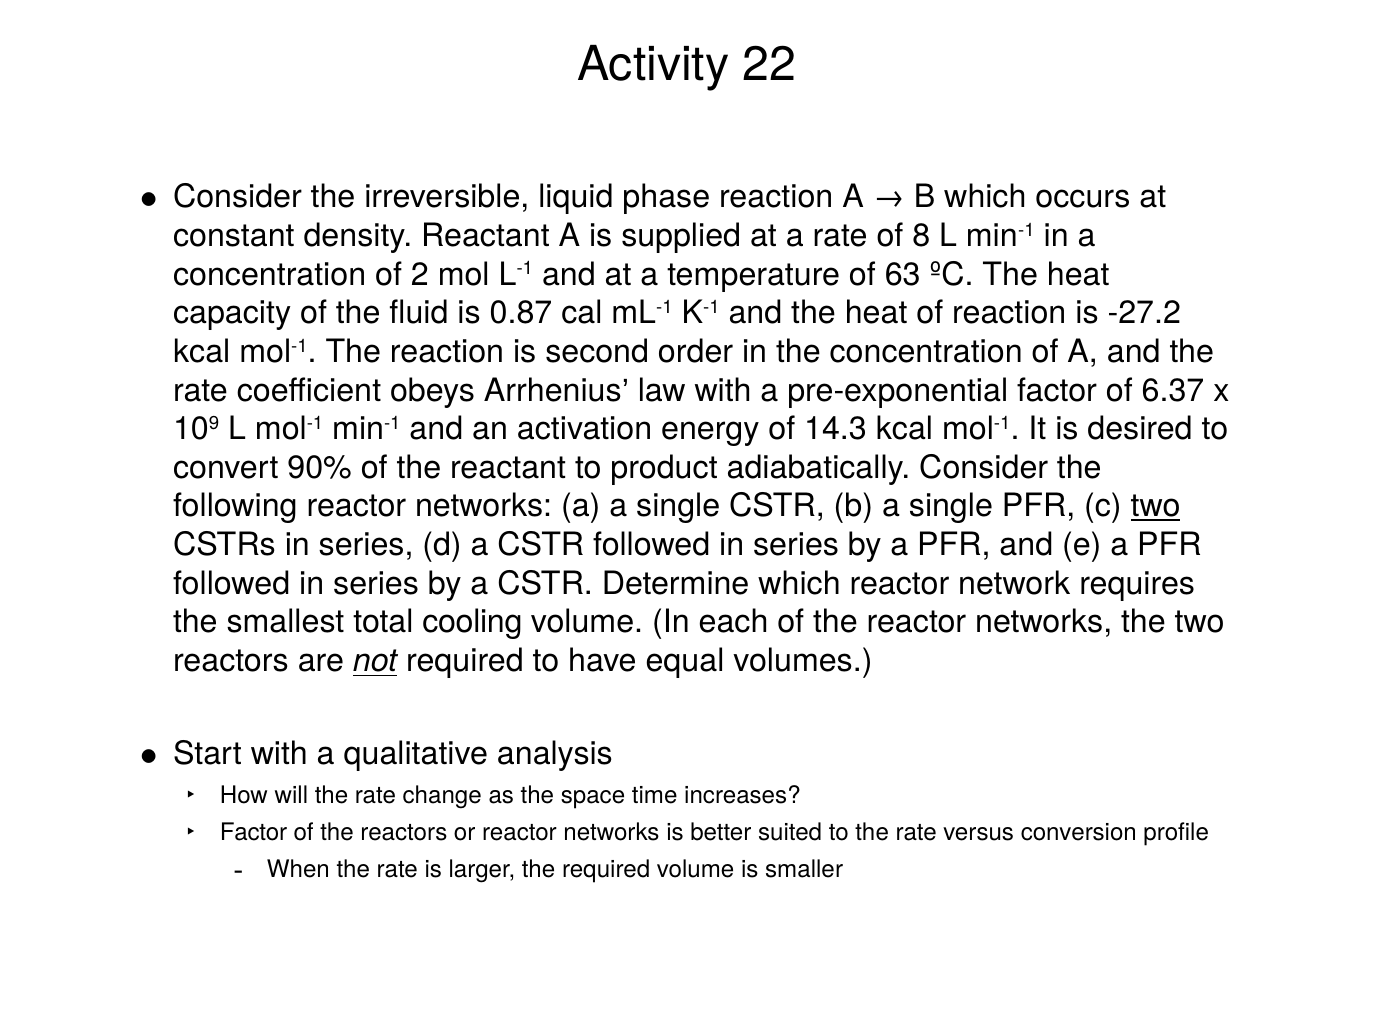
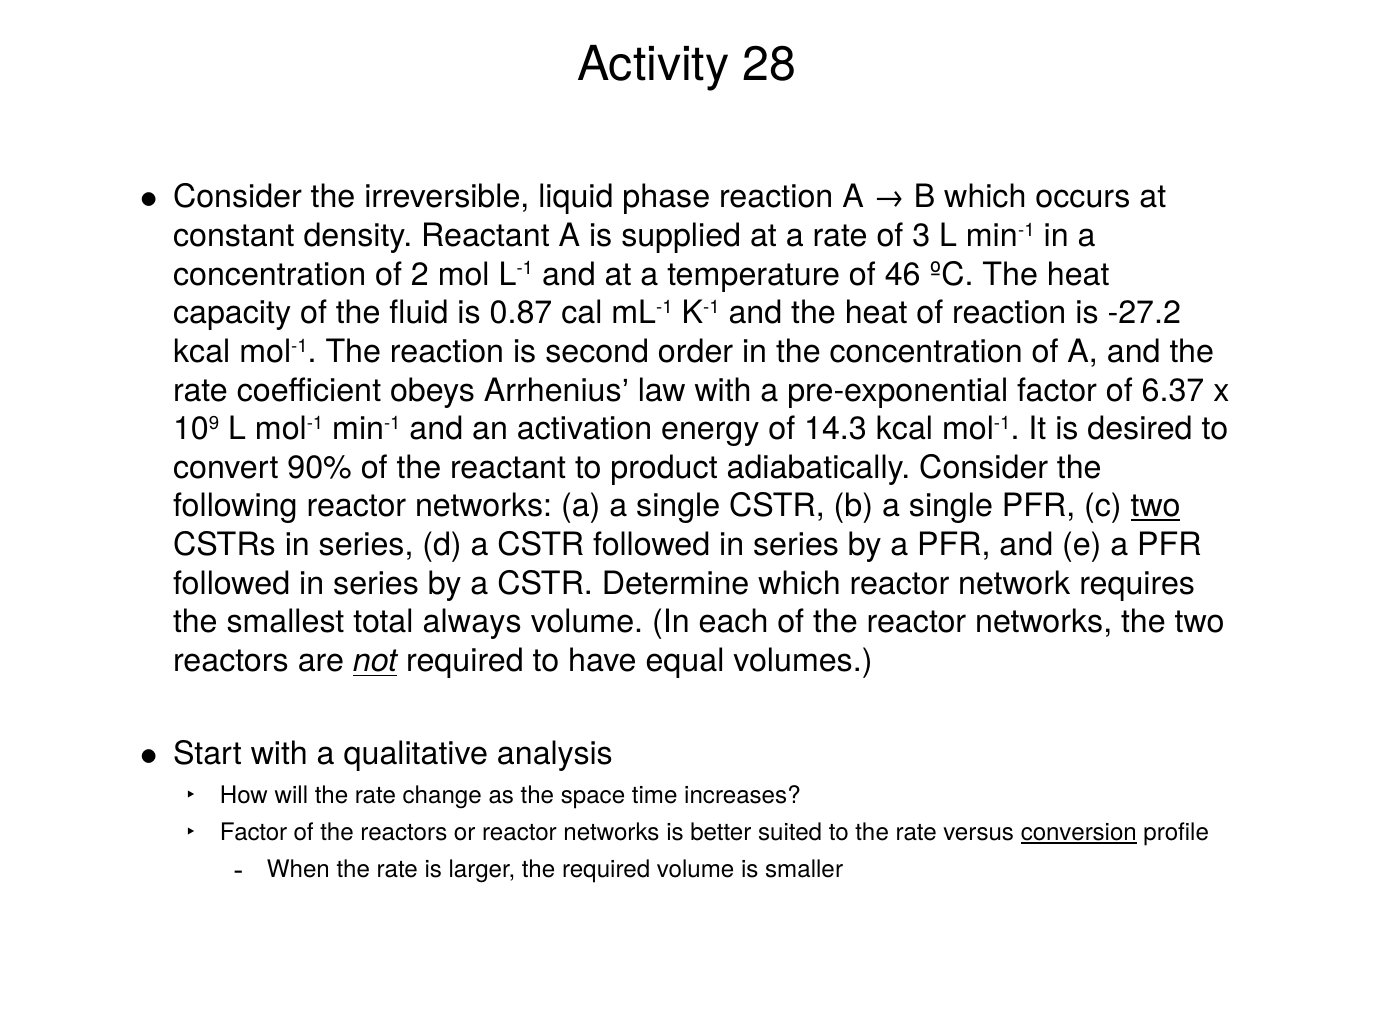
22: 22 -> 28 (770, 65)
8: 8 -> 3 (921, 236)
63: 63 -> 46 (903, 275)
cooling: cooling -> always (472, 622)
conversion underline: none -> present (1079, 833)
